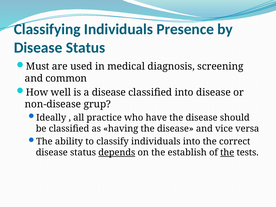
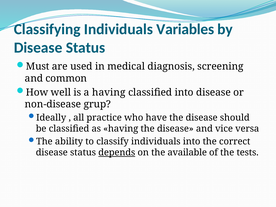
Presence: Presence -> Variables (185, 29)
a disease: disease -> having (109, 92)
establish: establish -> available (187, 153)
the underline: present -> none (227, 153)
